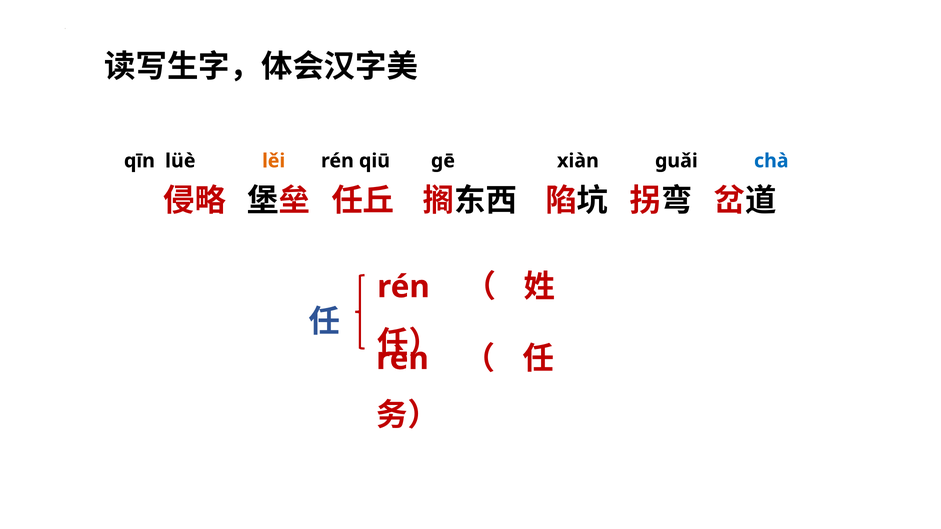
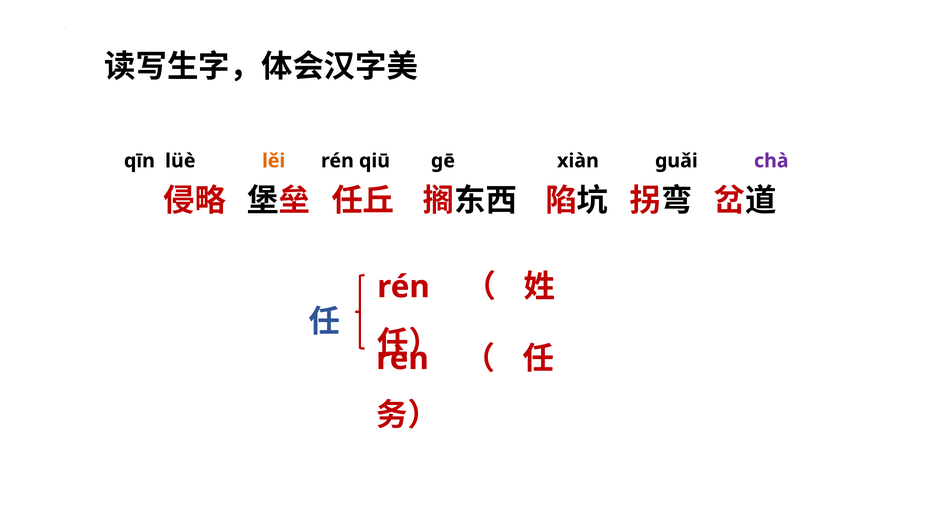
chà colour: blue -> purple (771, 161)
